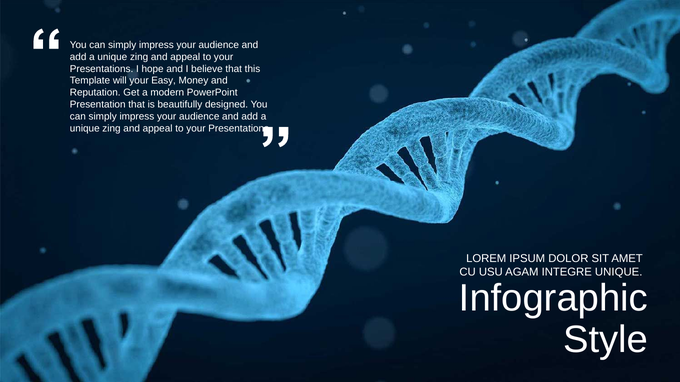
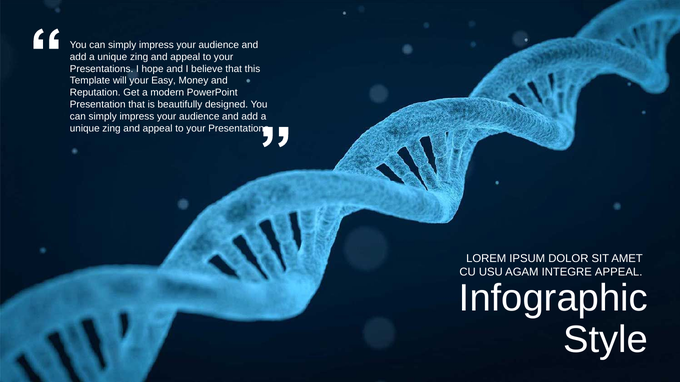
INTEGRE UNIQUE: UNIQUE -> APPEAL (619, 273)
